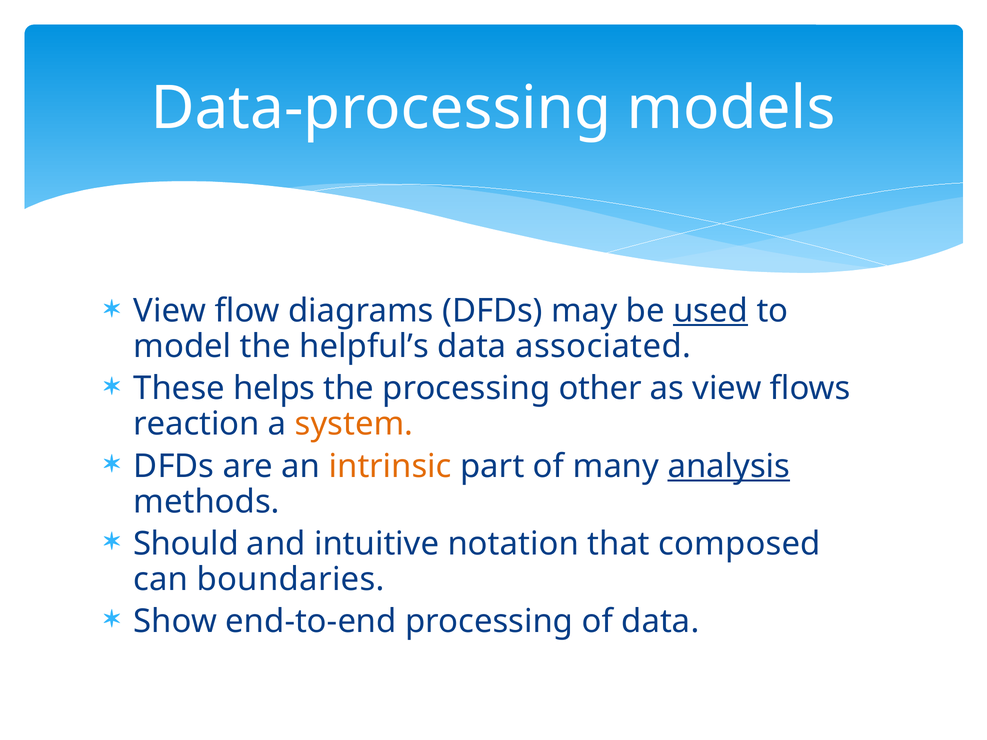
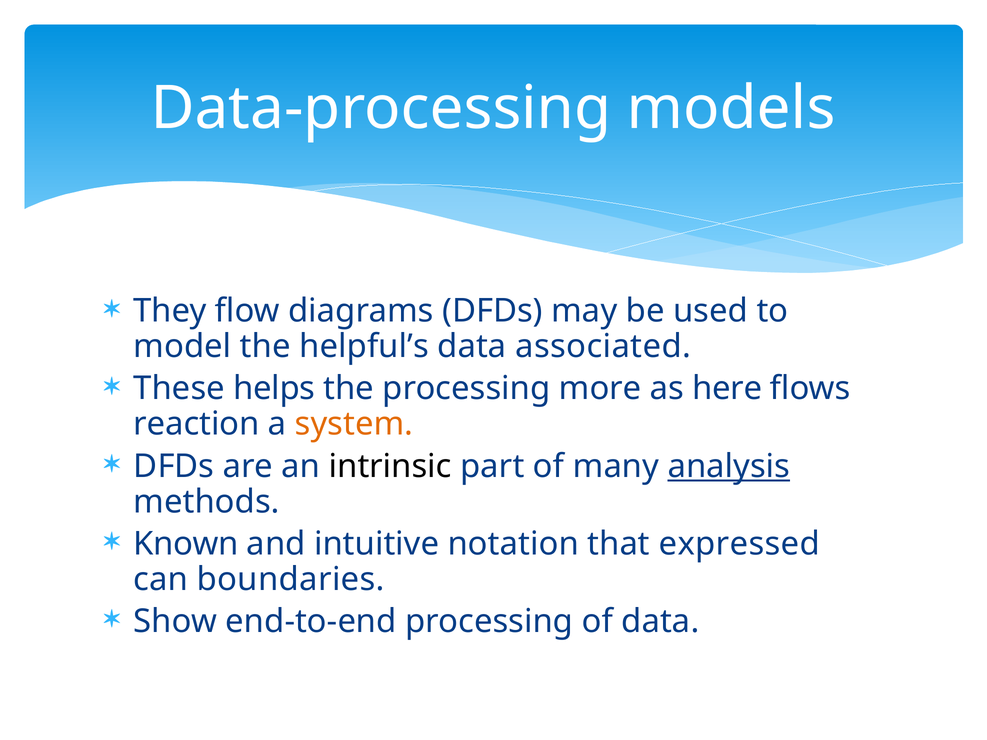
View: View -> They (170, 311)
used underline: present -> none (711, 311)
other: other -> more (600, 389)
as view: view -> here (727, 389)
intrinsic colour: orange -> black (390, 466)
Should: Should -> Known (186, 544)
composed: composed -> expressed (739, 544)
